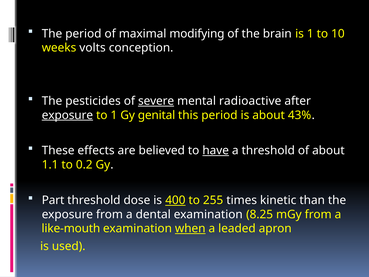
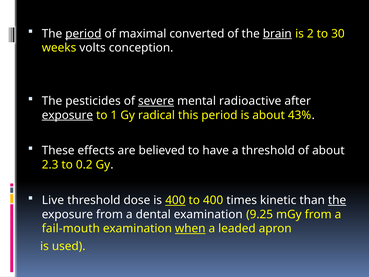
period underline: none -> present (83, 34)
modifying: modifying -> converted (197, 34)
brain underline: none -> present (277, 34)
is 1: 1 -> 2 (310, 34)
10: 10 -> 30 (338, 34)
genital: genital -> radical (156, 115)
have underline: present -> none (216, 150)
1.1: 1.1 -> 2.3 (50, 165)
Part: Part -> Live (53, 200)
to 255: 255 -> 400 (213, 200)
the underline: none -> present (337, 200)
8.25: 8.25 -> 9.25 (260, 214)
like-mouth: like-mouth -> fail-mouth (71, 228)
